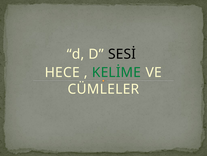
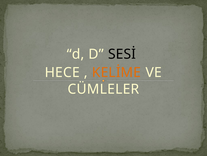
KELİME colour: green -> orange (116, 72)
